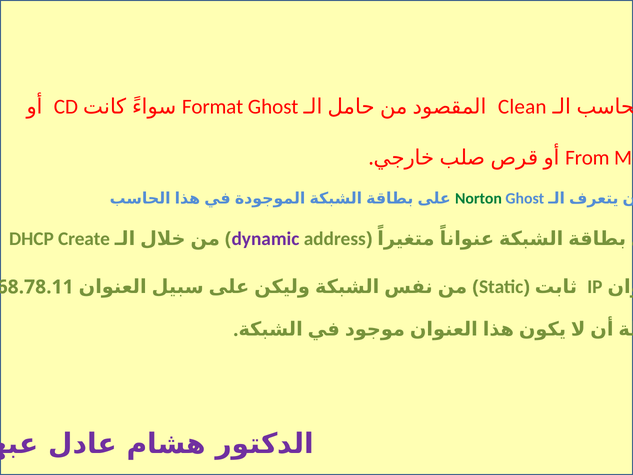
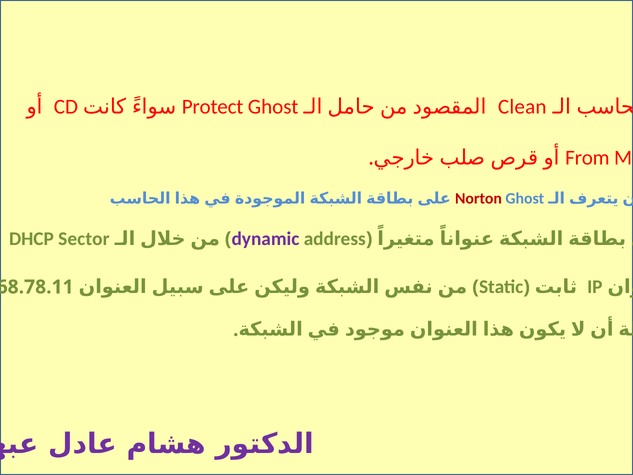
Format: Format -> Protect (213, 107)
Norton colour: green -> red (478, 198)
Create: Create -> Sector (84, 239)
